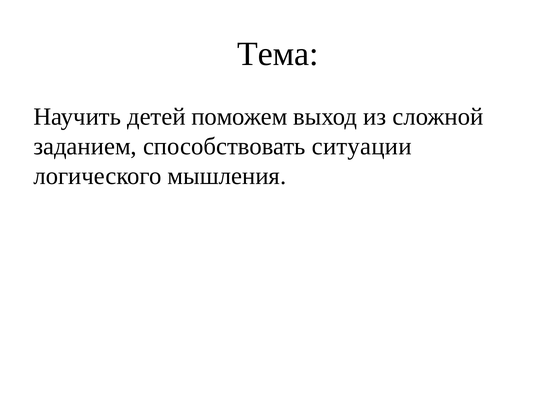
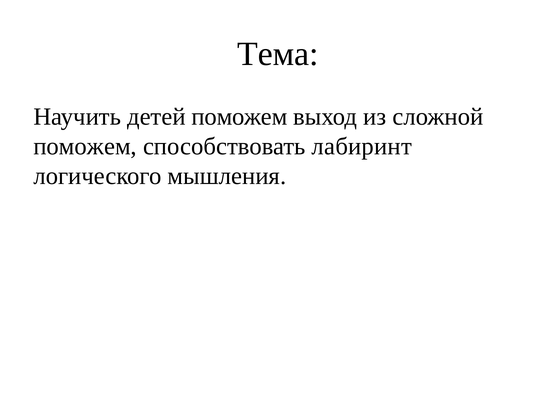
заданием: заданием -> поможем (85, 146)
ситуации: ситуации -> лабиринт (362, 146)
